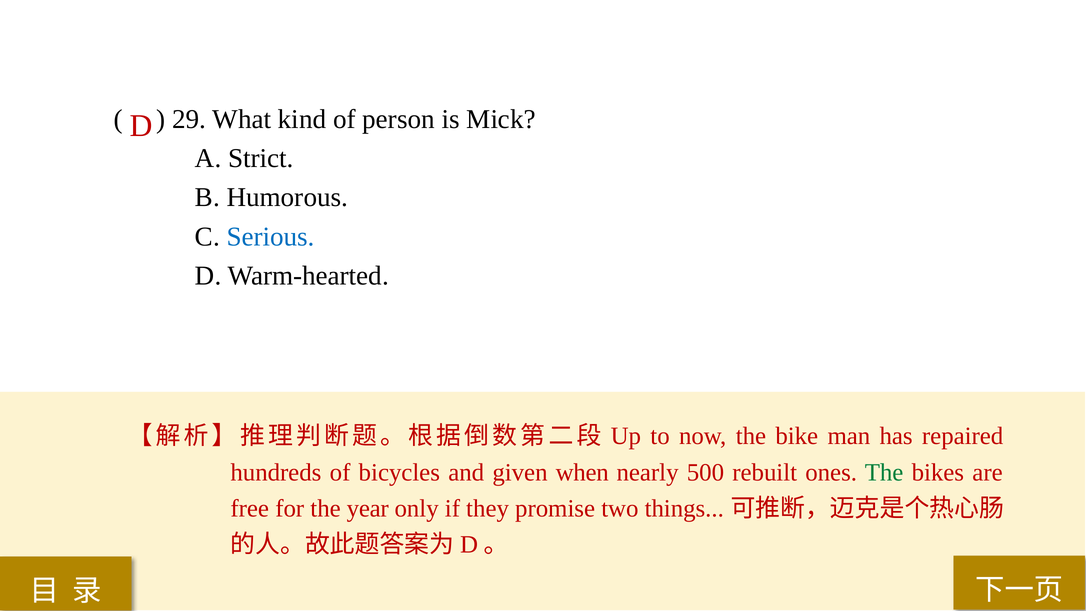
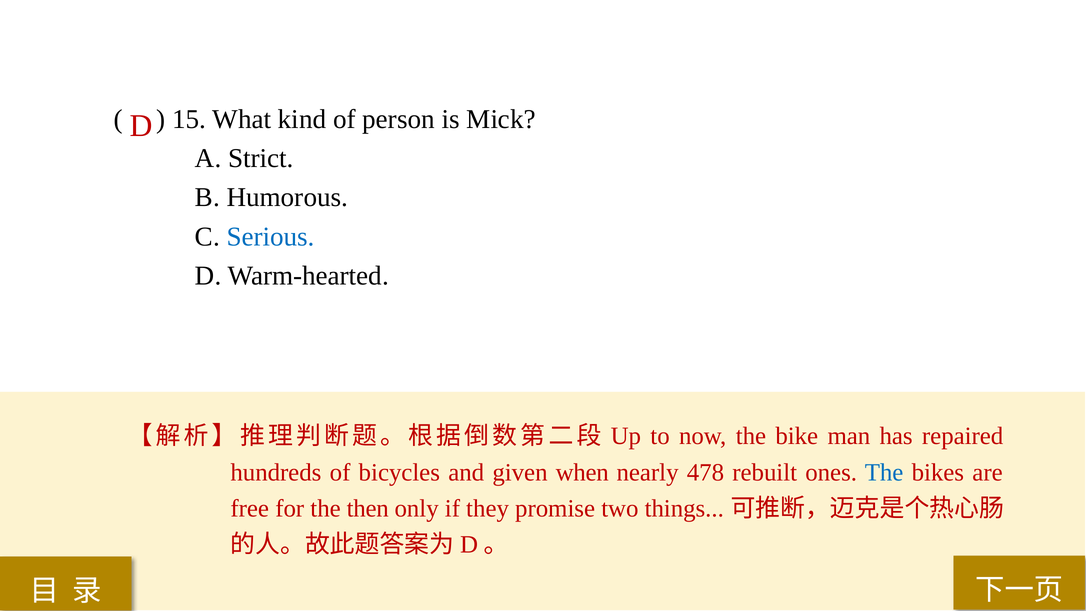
29: 29 -> 15 (189, 119)
500: 500 -> 478 (705, 472)
The colour: green -> blue (884, 472)
year: year -> then (368, 508)
